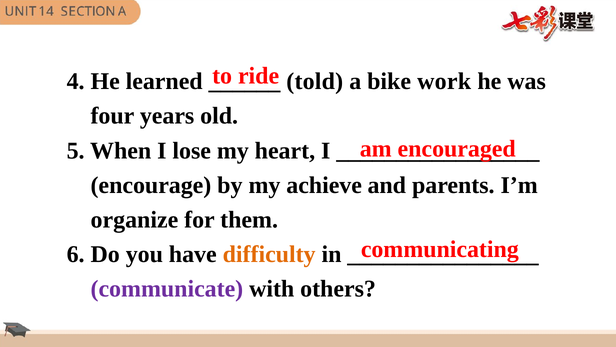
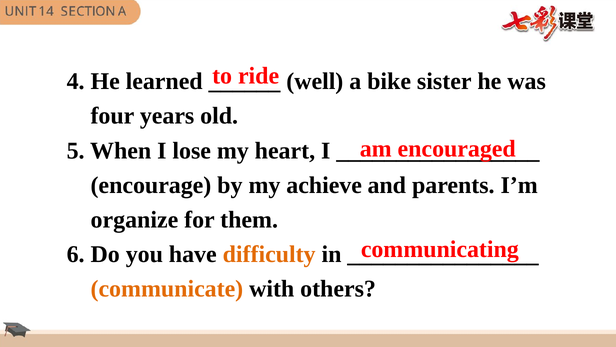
told: told -> well (315, 81)
work: work -> sister (444, 81)
communicate colour: purple -> orange (167, 288)
